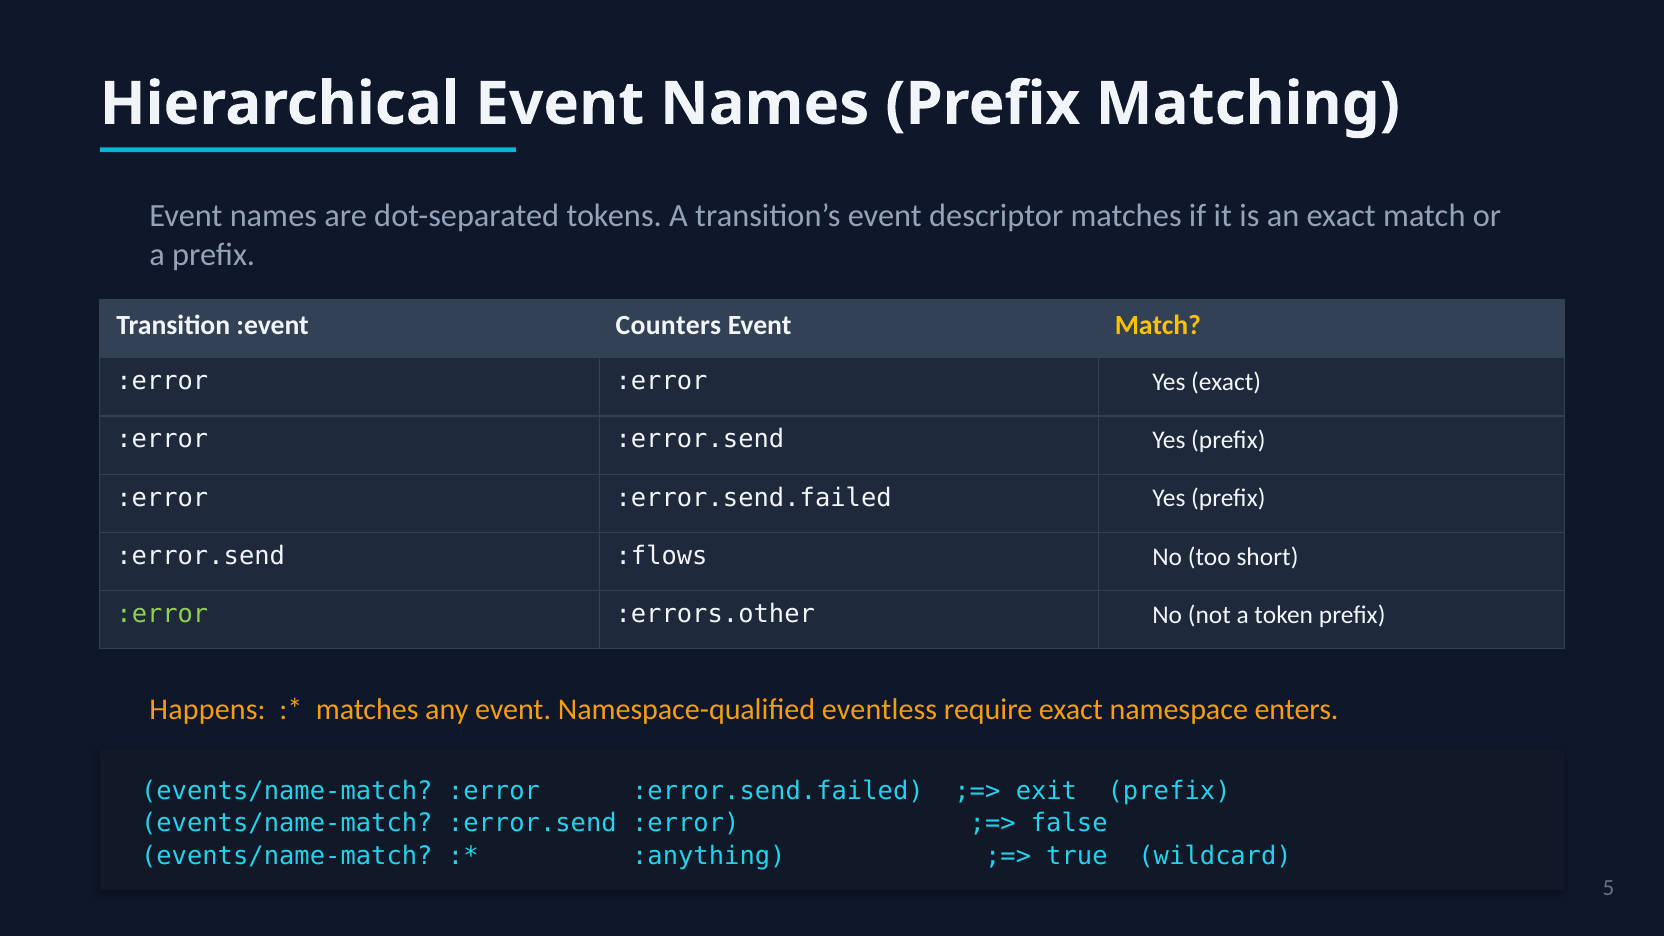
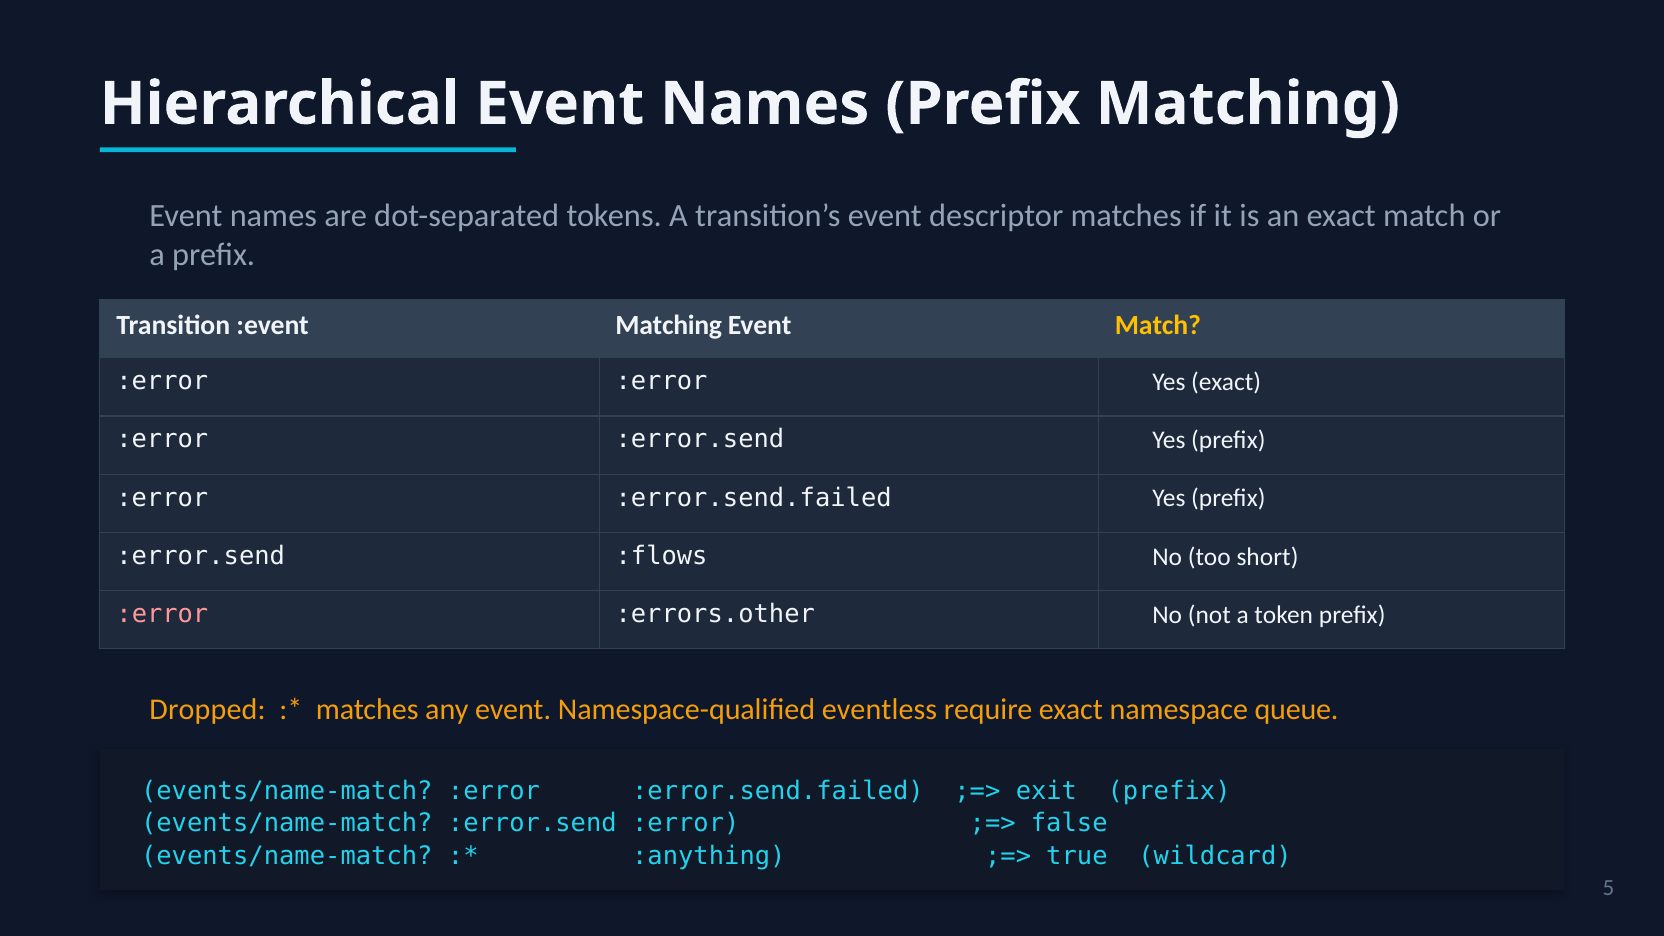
:event Counters: Counters -> Matching (669, 325)
:error colour: light green -> pink (162, 614)
Happens: Happens -> Dropped (208, 709)
enters: enters -> queue (1297, 709)
